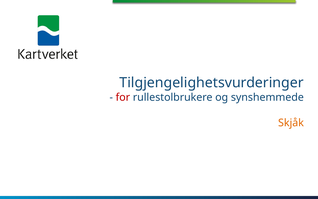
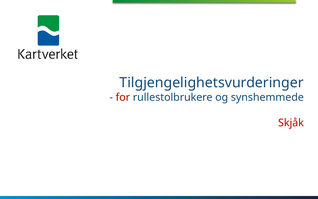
Skjåk colour: orange -> red (291, 123)
